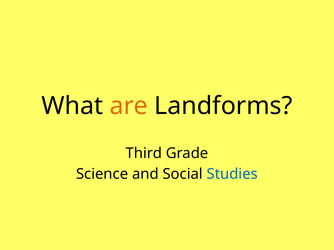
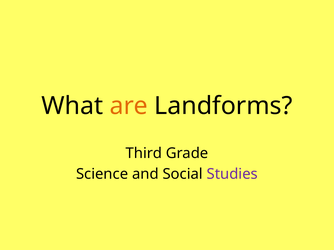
Studies colour: blue -> purple (232, 174)
